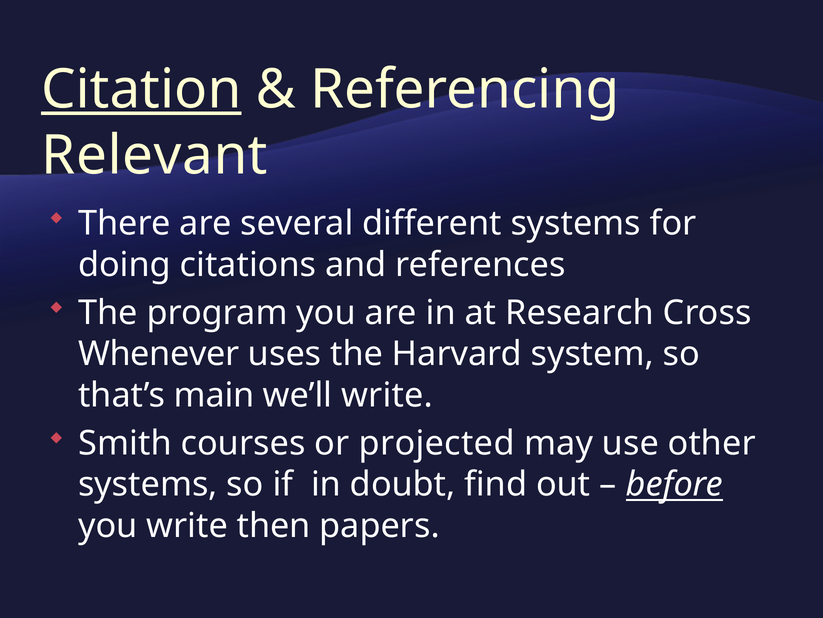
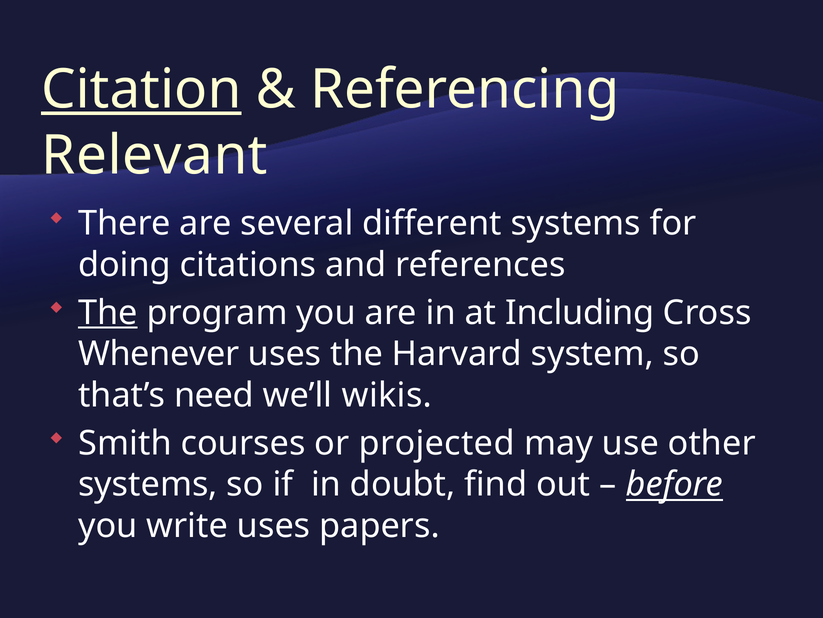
The underline: none -> present (108, 312)
Research: Research -> Including (580, 312)
main: main -> need (214, 395)
we’ll write: write -> wikis (387, 395)
write then: then -> uses (274, 525)
